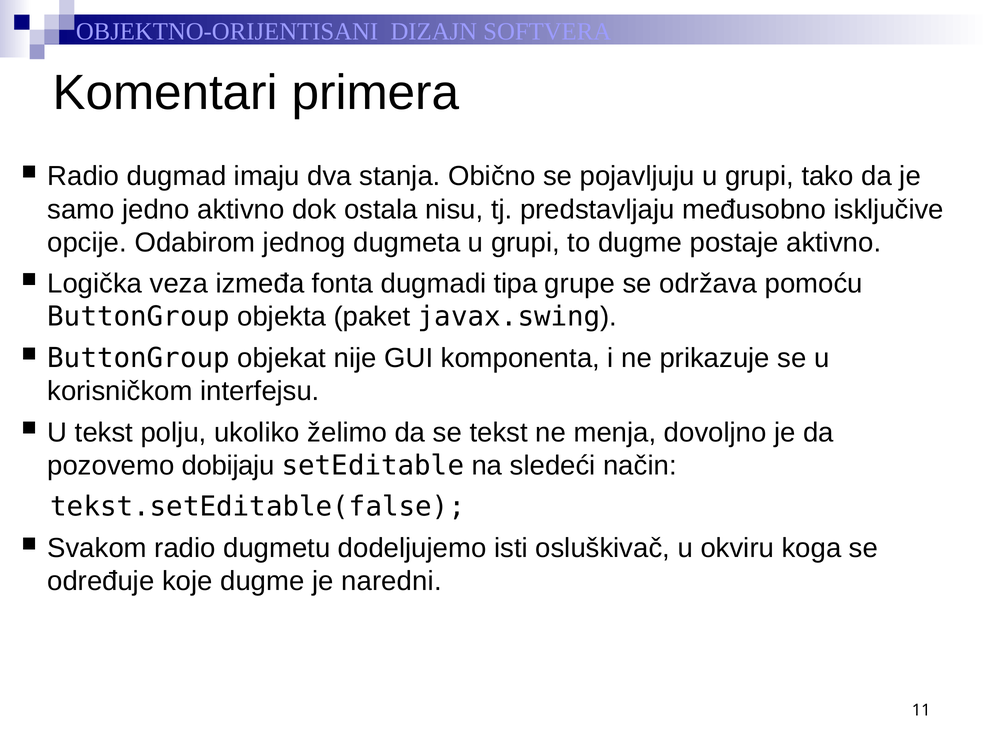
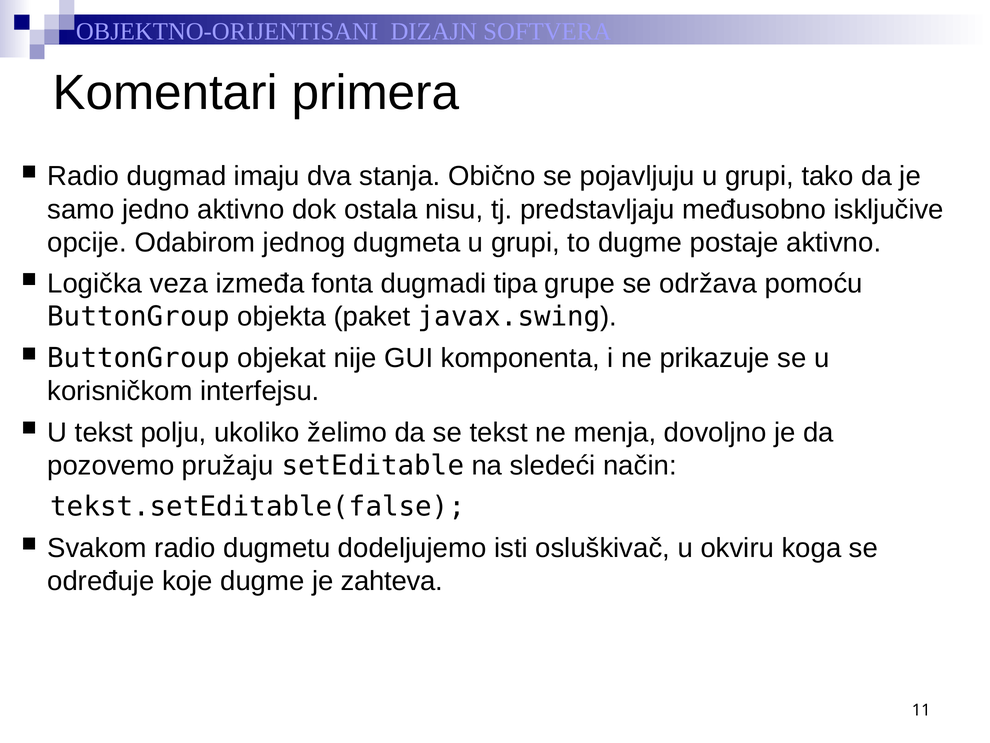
dobijaju: dobijaju -> pružaju (228, 465)
naredni: naredni -> zahteva (392, 581)
